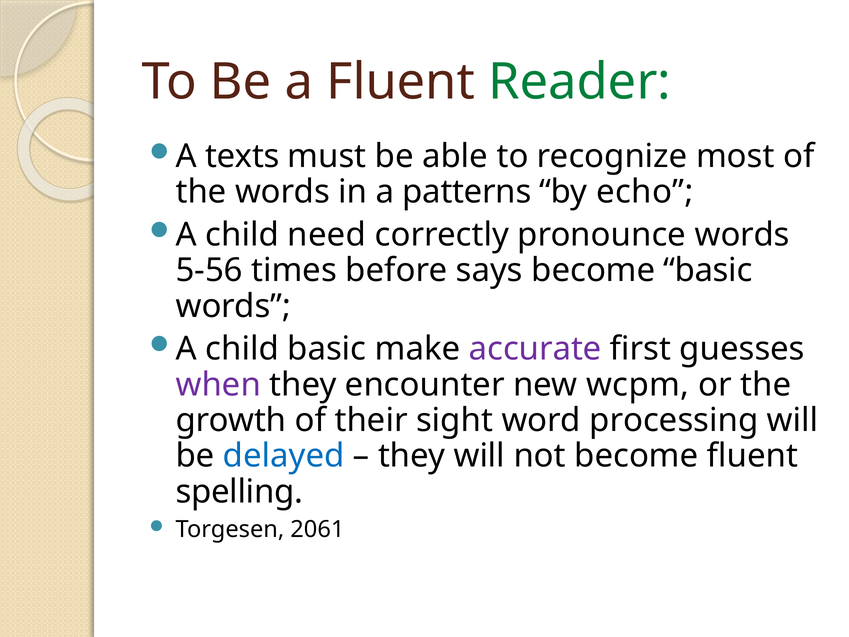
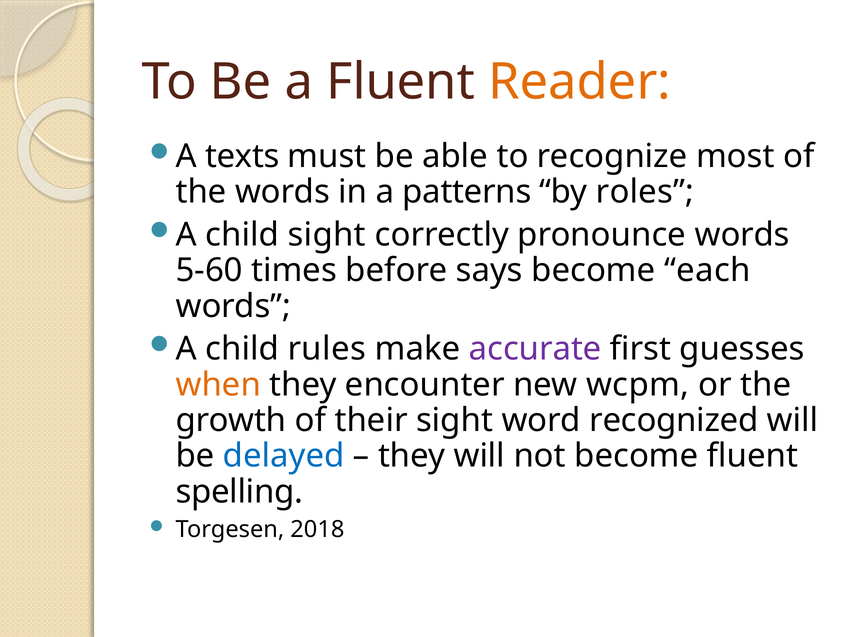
Reader colour: green -> orange (580, 82)
echo: echo -> roles (645, 192)
child need: need -> sight (327, 235)
5-56: 5-56 -> 5-60 (209, 270)
become basic: basic -> each (708, 270)
child basic: basic -> rules (327, 349)
when colour: purple -> orange (218, 384)
processing: processing -> recognized (674, 420)
2061: 2061 -> 2018 (317, 529)
